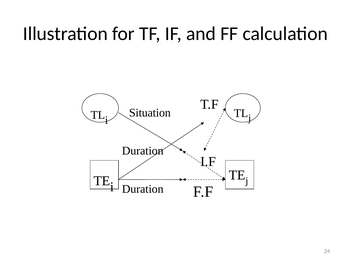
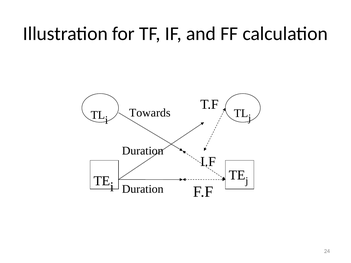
Situation: Situation -> Towards (150, 113)
